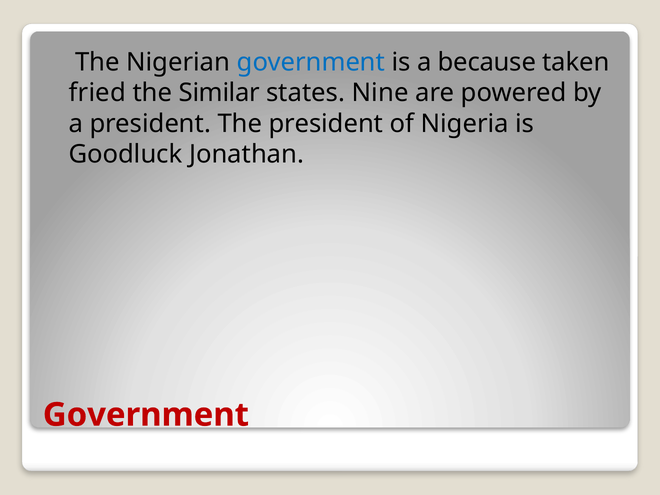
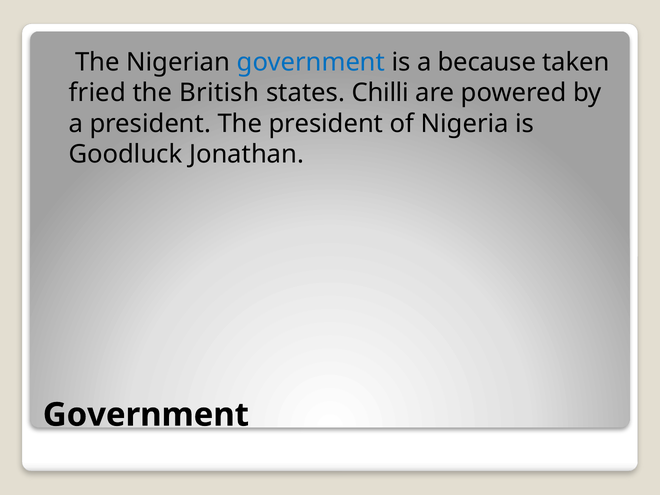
Similar: Similar -> British (219, 93)
Nine: Nine -> Chilli (380, 93)
Government colour: red -> black (146, 415)
